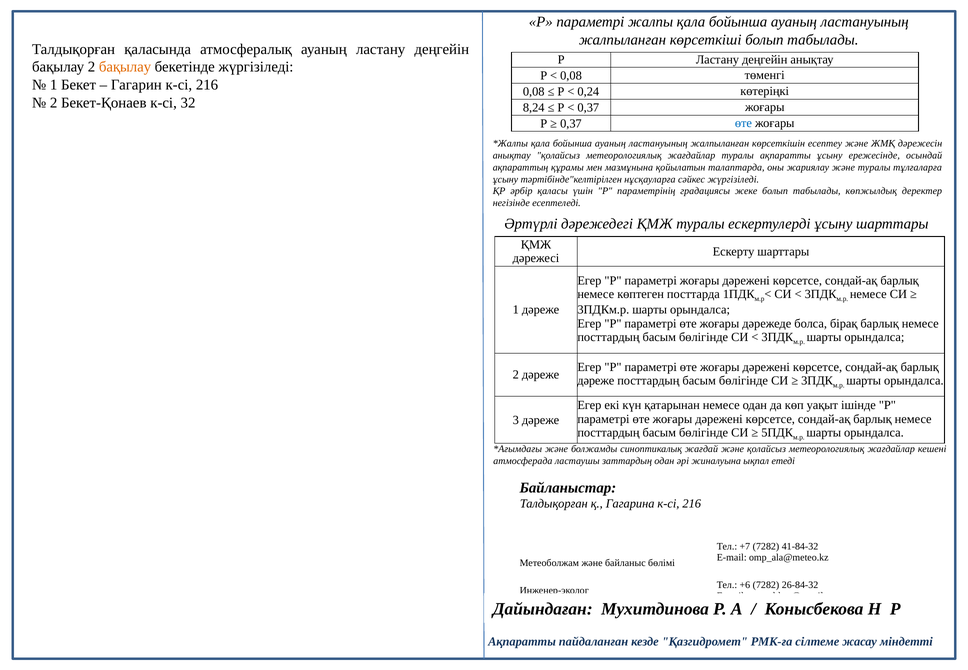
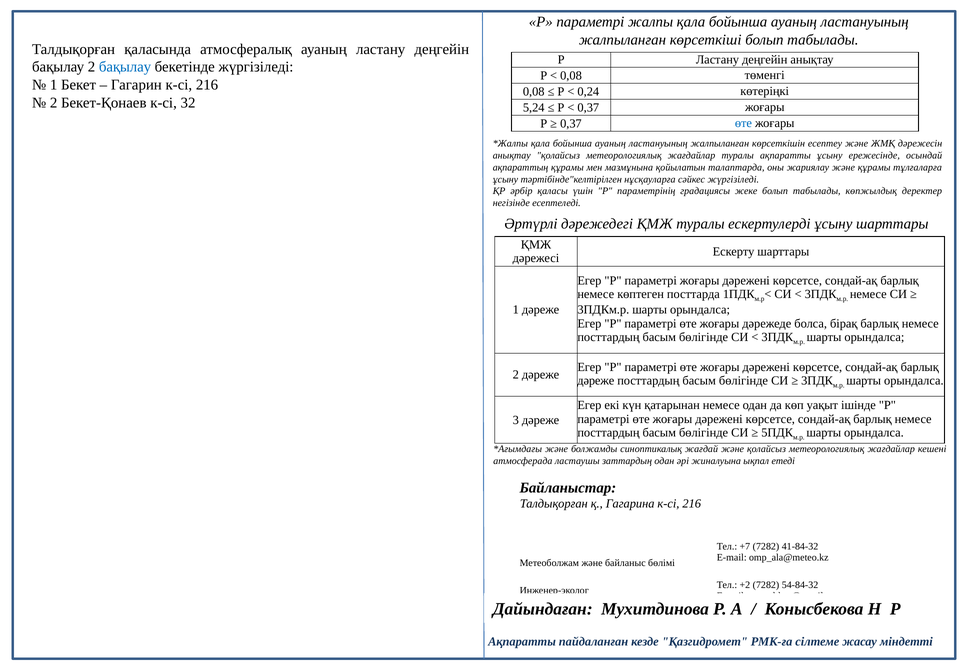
бақылау colour: orange -> blue (125, 67)
8,24: 8,24 -> 5,24 (534, 108)
және туралы: туралы -> құрамы (874, 167)
+6: +6 -> +2 (745, 585)
26-84-32: 26-84-32 -> 54-84-32 (800, 585)
